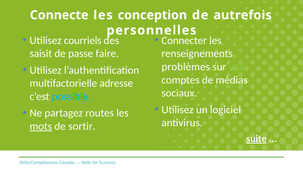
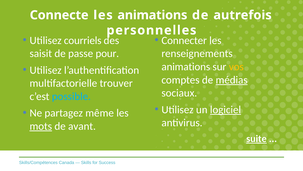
les conception: conception -> animations (152, 15)
faire: faire -> pour (107, 53)
problèmes: problèmes -> animations (186, 67)
vos colour: light green -> yellow (236, 67)
médias underline: none -> present (232, 80)
adresse: adresse -> trouver (116, 83)
logiciel underline: none -> present (225, 109)
routes: routes -> même (100, 113)
sortir: sortir -> avant (82, 126)
